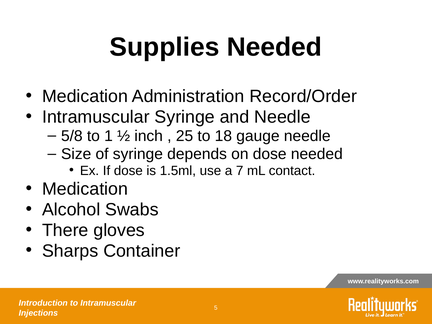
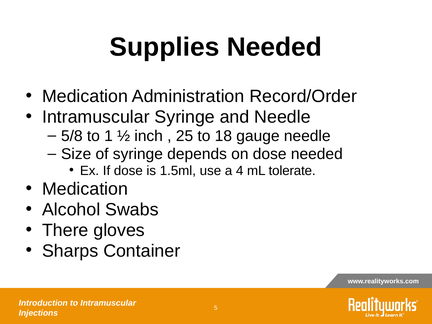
7: 7 -> 4 (240, 171)
contact: contact -> tolerate (292, 171)
